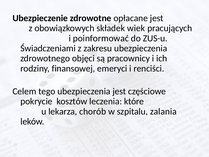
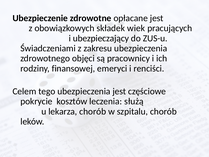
poinformować: poinformować -> ubezpieczający (101, 38)
które: które -> służą (134, 101)
szpitalu zalania: zalania -> chorób (163, 111)
